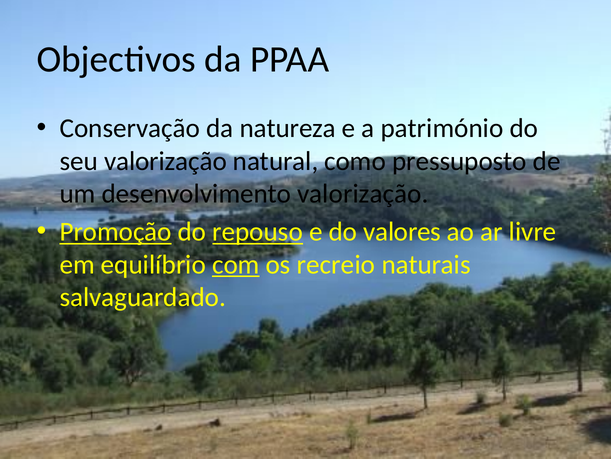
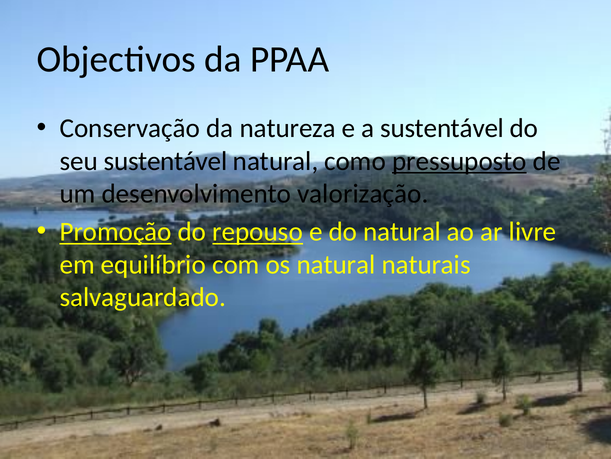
a património: património -> sustentável (442, 128)
seu valorização: valorização -> sustentável (166, 161)
pressuposto underline: none -> present (459, 161)
do valores: valores -> natural (402, 231)
com underline: present -> none (236, 264)
os recreio: recreio -> natural (336, 264)
